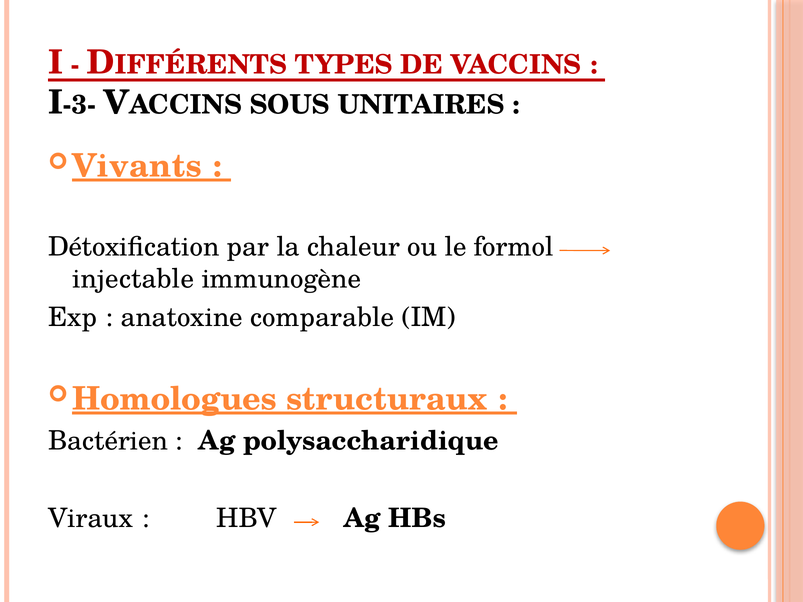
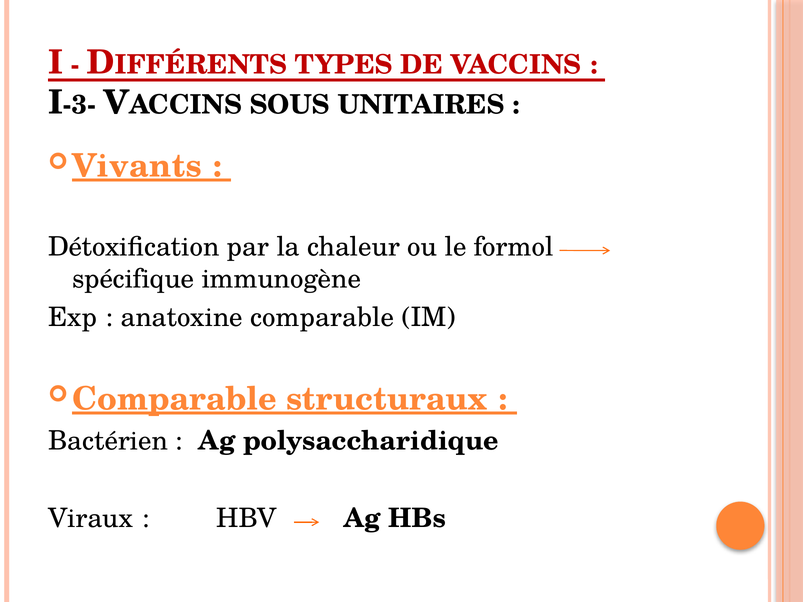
injectable: injectable -> spécifique (133, 279)
Homologues: Homologues -> Comparable (174, 399)
